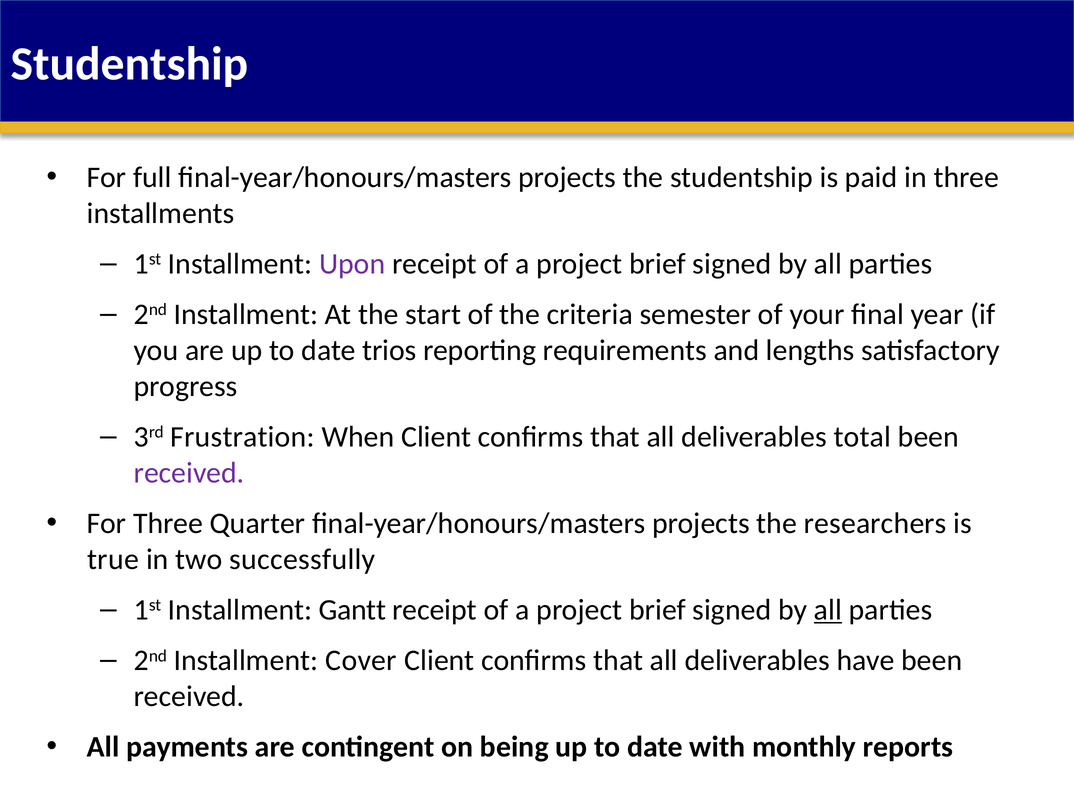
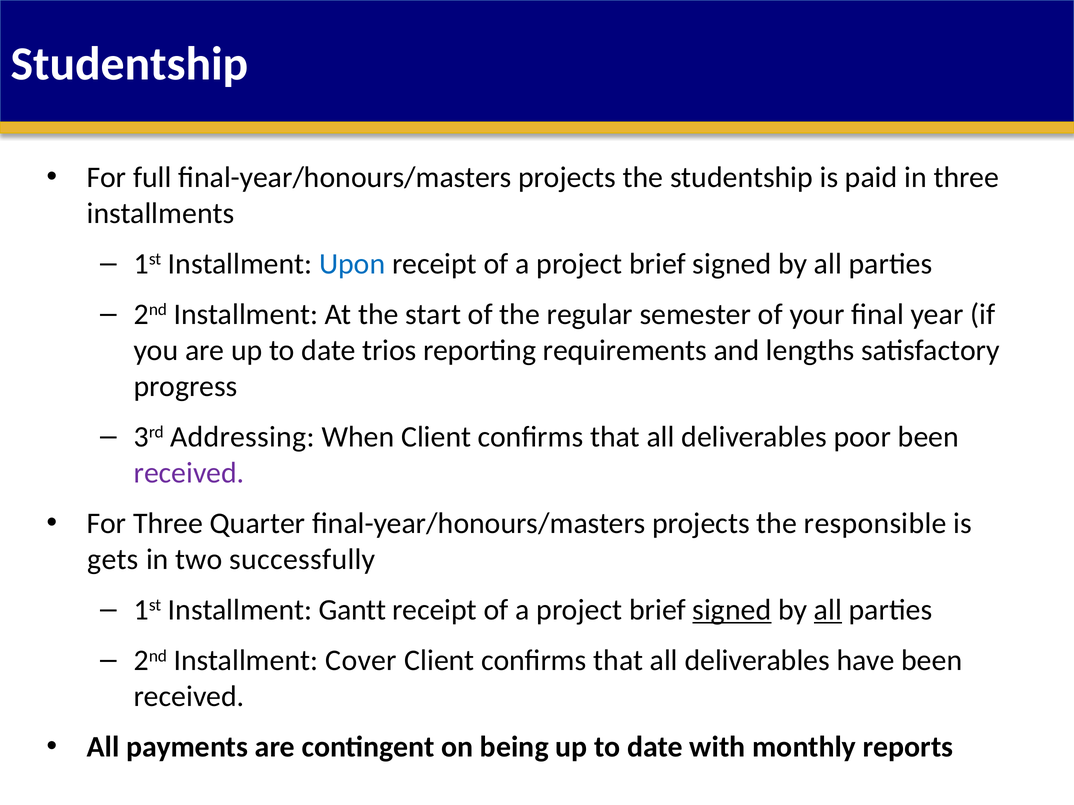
Upon colour: purple -> blue (352, 264)
criteria: criteria -> regular (590, 315)
Frustration: Frustration -> Addressing (242, 437)
total: total -> poor (862, 437)
researchers: researchers -> responsible (875, 524)
true: true -> gets (113, 560)
signed underline: none -> present (732, 610)
